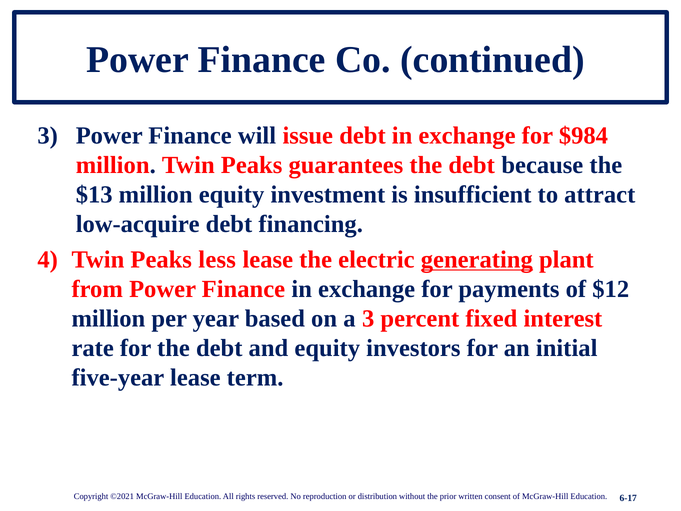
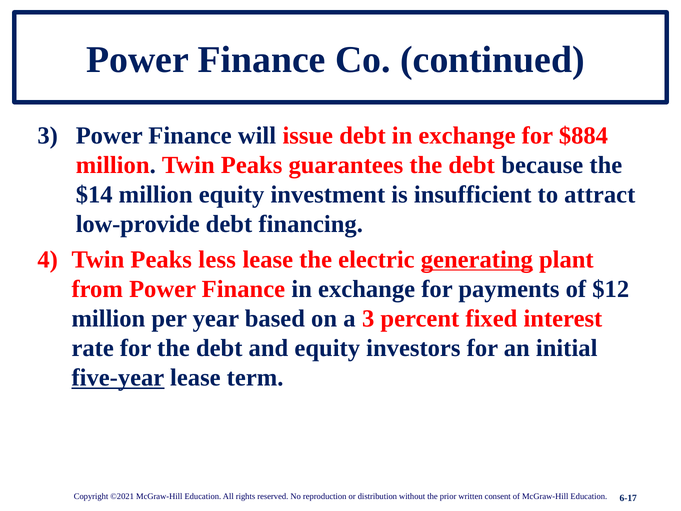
$984: $984 -> $884 (583, 136)
$13: $13 -> $14 (94, 195)
low-acquire: low-acquire -> low-provide (138, 224)
five-year underline: none -> present (118, 377)
